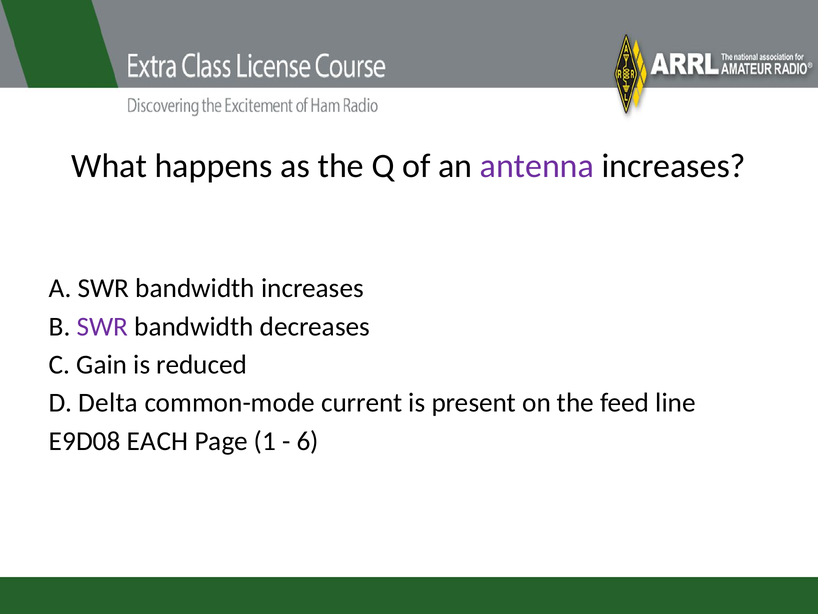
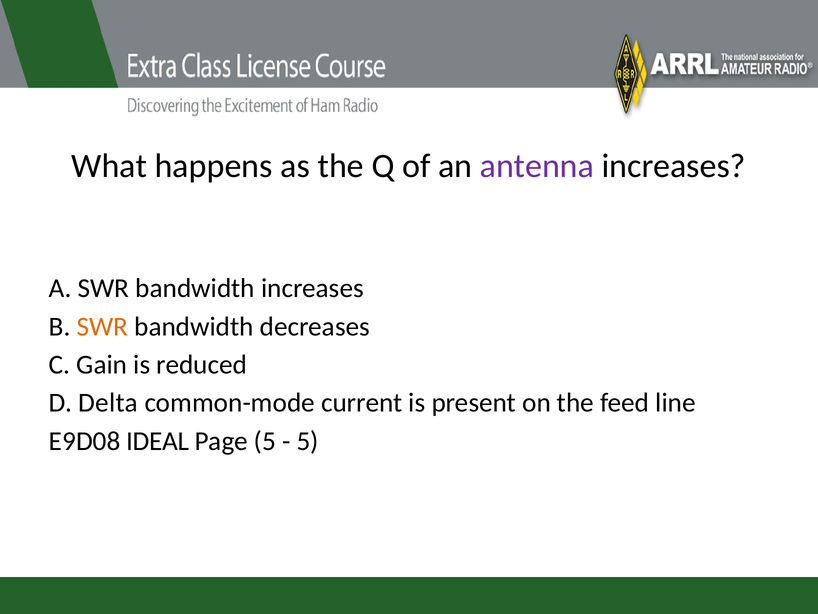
SWR colour: purple -> orange (102, 326)
EACH: EACH -> IDEAL (158, 441)
Page 1: 1 -> 5 (265, 441)
6: 6 -> 5 (308, 441)
